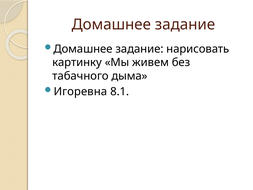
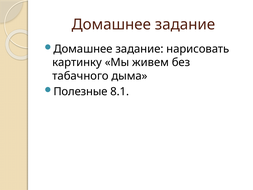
Игоревна: Игоревна -> Полезные (80, 91)
